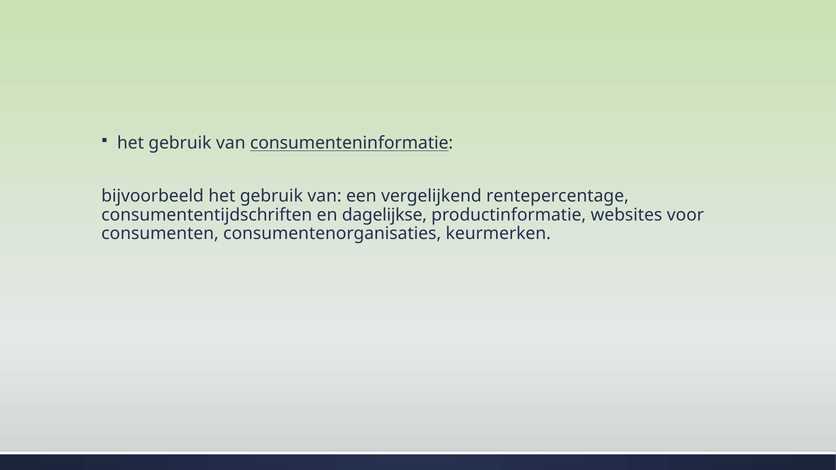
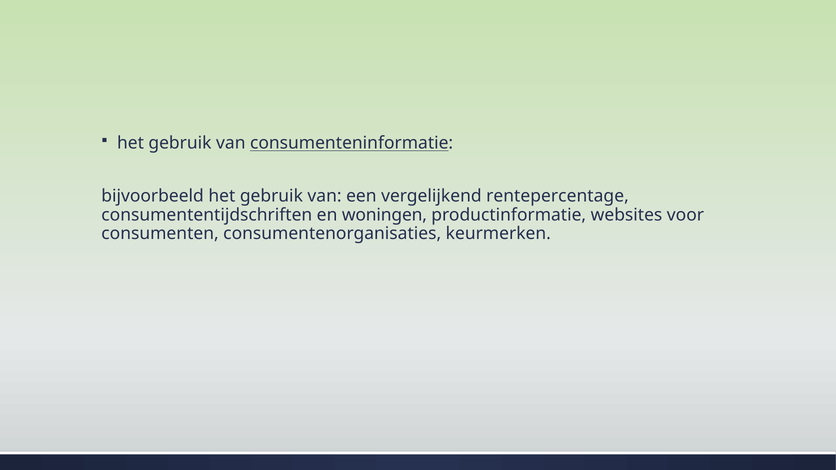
dagelijkse: dagelijkse -> woningen (384, 215)
